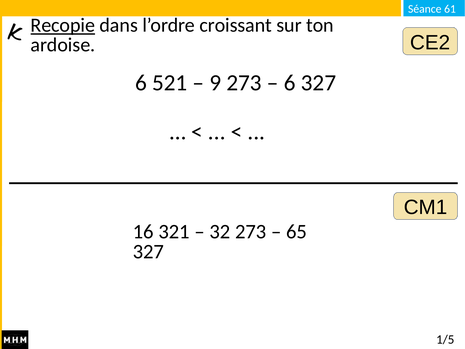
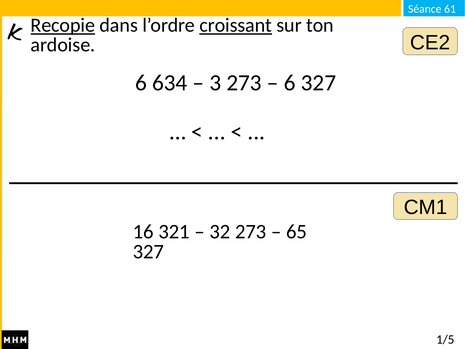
croissant underline: none -> present (236, 25)
521: 521 -> 634 (170, 83)
9: 9 -> 3 (215, 83)
